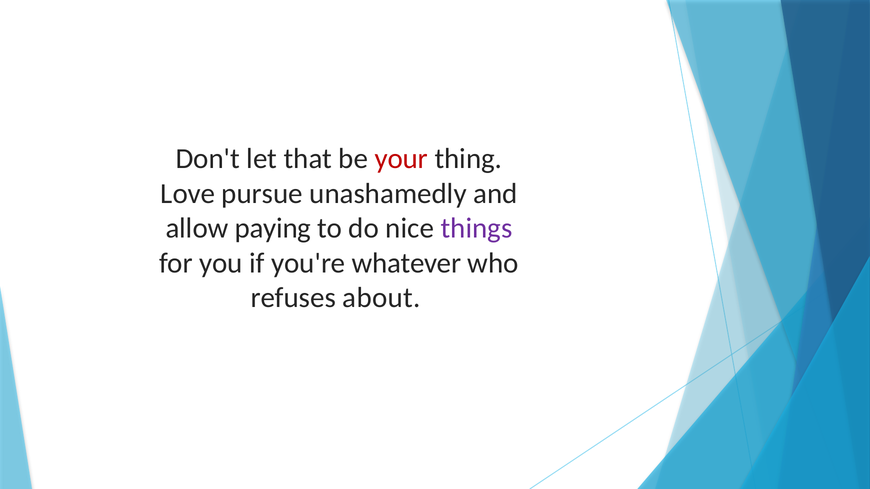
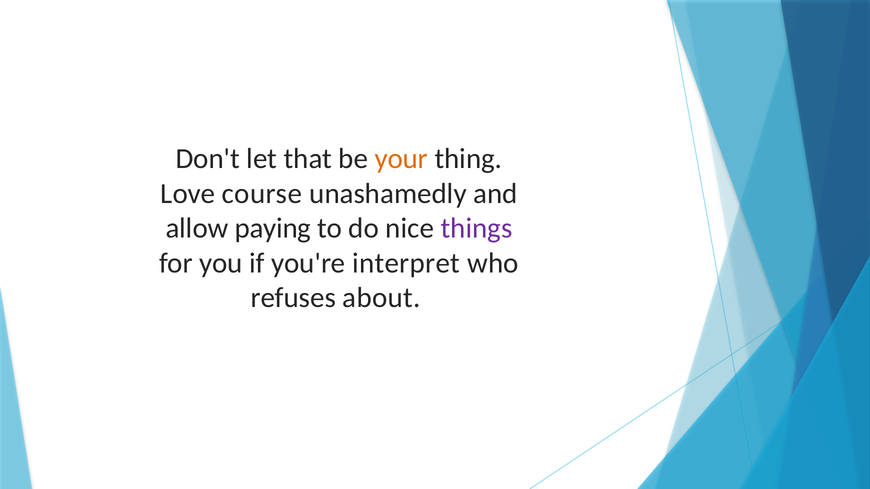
your colour: red -> orange (401, 159)
pursue: pursue -> course (262, 194)
whatever: whatever -> interpret (406, 263)
